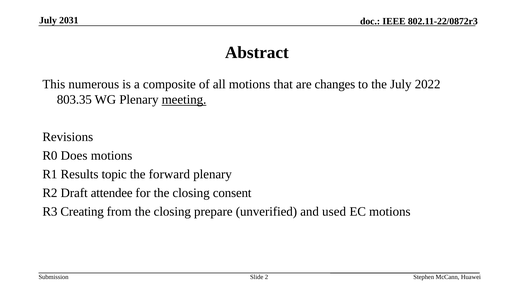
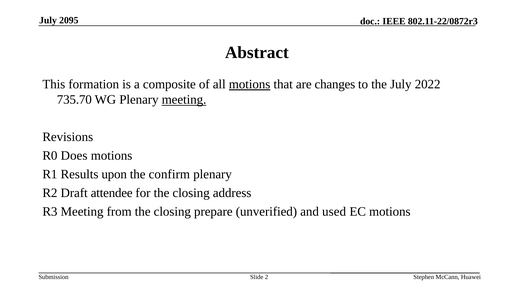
2031: 2031 -> 2095 (69, 20)
numerous: numerous -> formation (94, 84)
motions underline: none -> present (250, 84)
803.35: 803.35 -> 735.70 (74, 100)
topic: topic -> upon (114, 174)
forward: forward -> confirm (169, 174)
consent: consent -> address (232, 193)
R3 Creating: Creating -> Meeting (82, 212)
